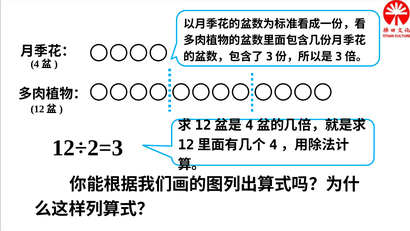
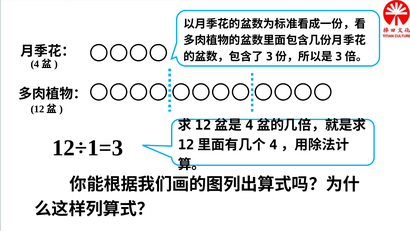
12÷2=3: 12÷2=3 -> 12÷1=3 (88, 148)
